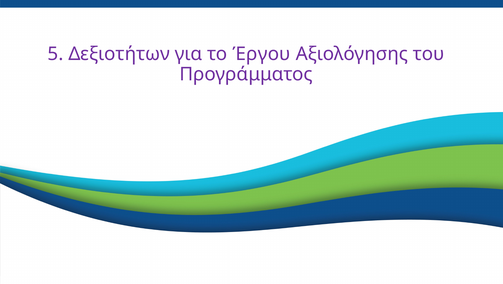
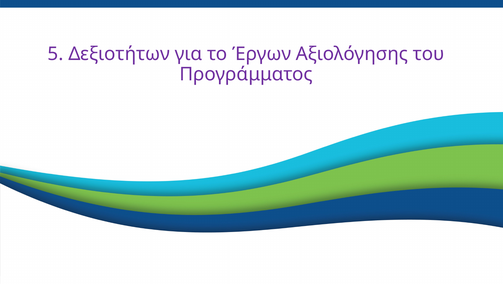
Έργου: Έργου -> Έργων (262, 54)
